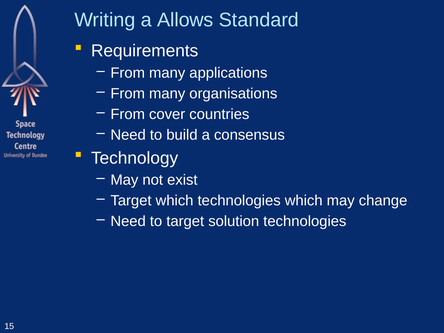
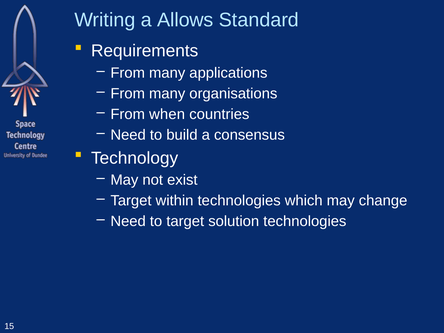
cover: cover -> when (167, 114)
Target which: which -> within (175, 201)
